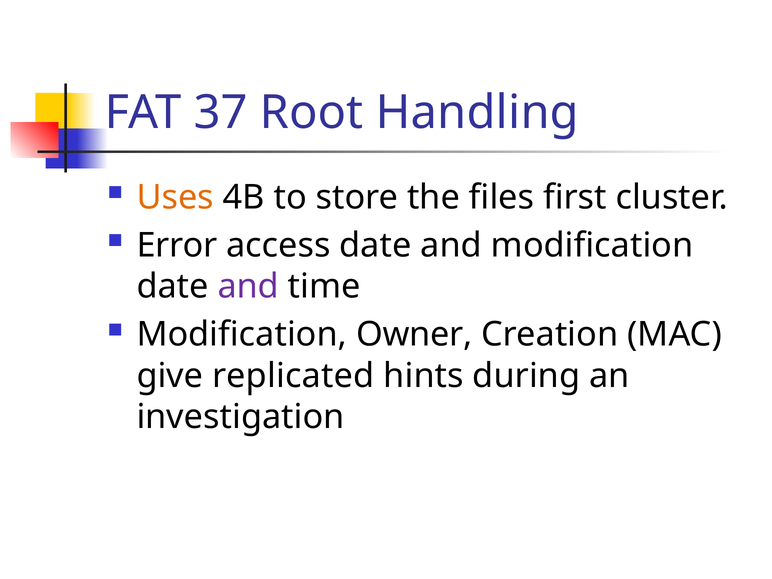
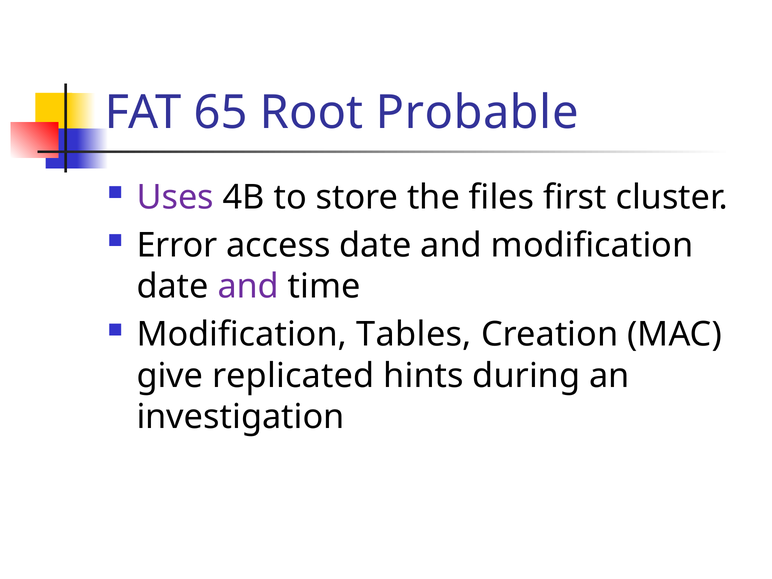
37: 37 -> 65 (221, 113)
Handling: Handling -> Probable (477, 113)
Uses colour: orange -> purple (175, 197)
Owner: Owner -> Tables (414, 334)
